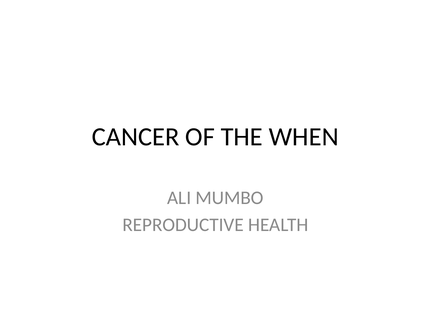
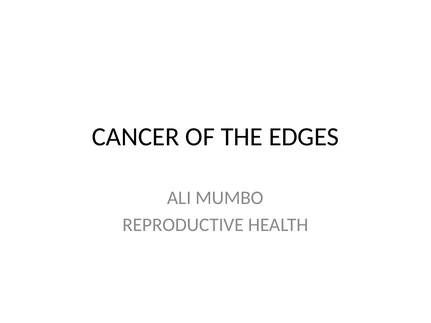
WHEN: WHEN -> EDGES (304, 137)
